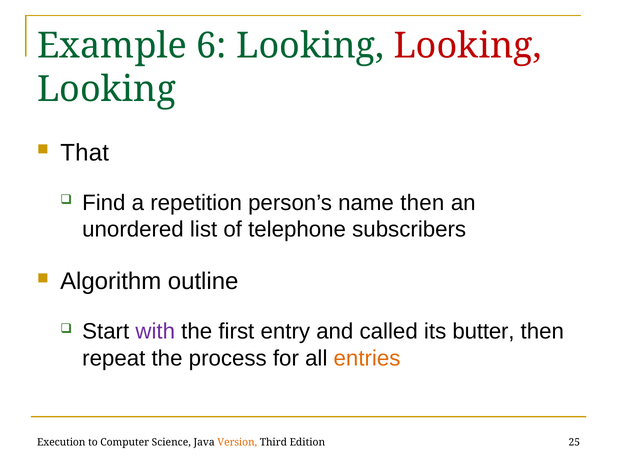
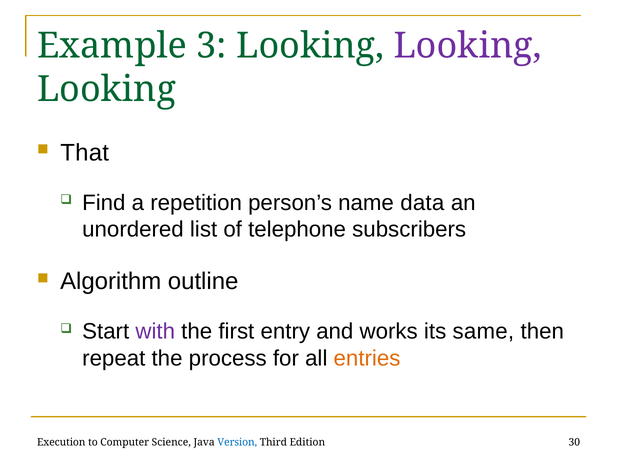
6: 6 -> 3 (212, 46)
Looking colour: red -> purple (468, 46)
name then: then -> data (422, 203)
called: called -> works (389, 331)
butter: butter -> same (483, 331)
Version colour: orange -> blue (237, 442)
25: 25 -> 30 (574, 442)
